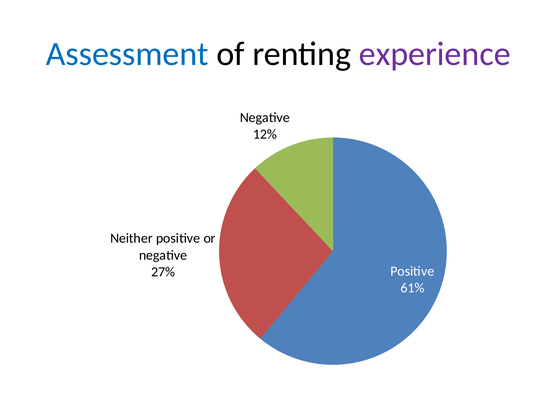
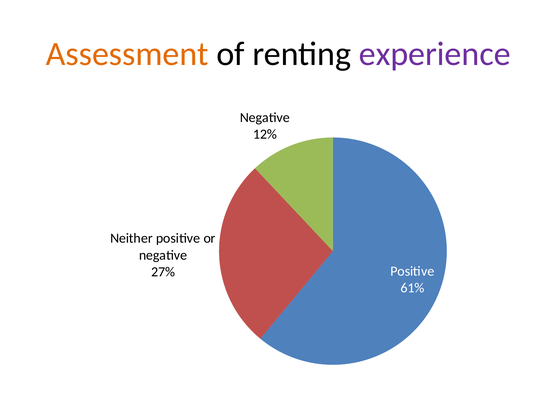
Assessment colour: blue -> orange (127, 54)
